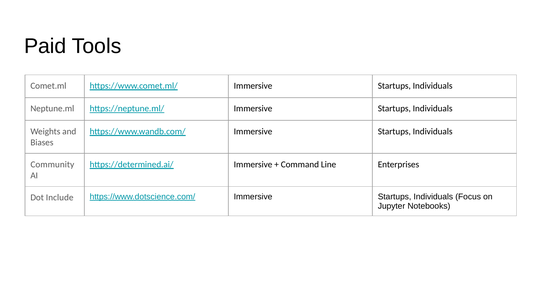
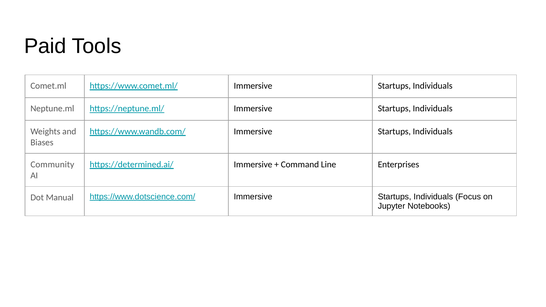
Include: Include -> Manual (60, 198)
